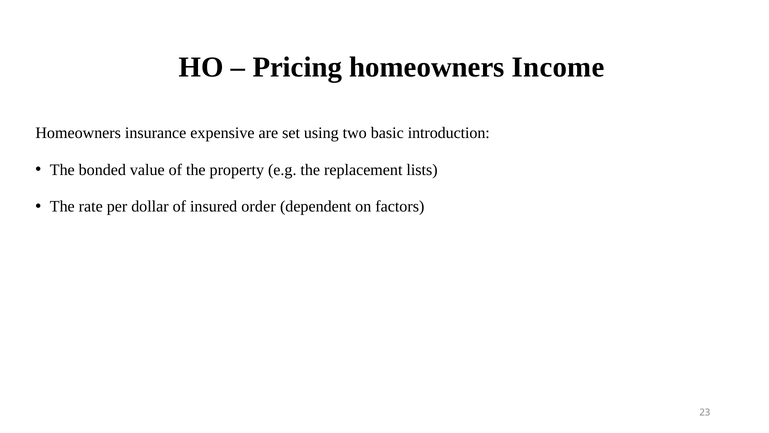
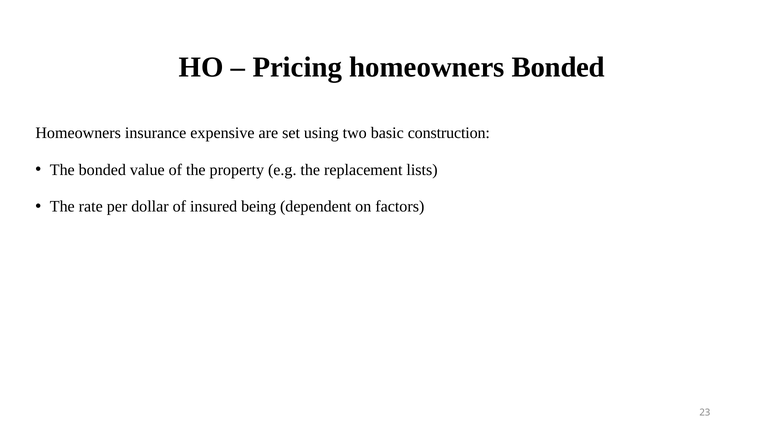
homeowners Income: Income -> Bonded (558, 67)
introduction: introduction -> construction (449, 133)
order: order -> being (259, 206)
